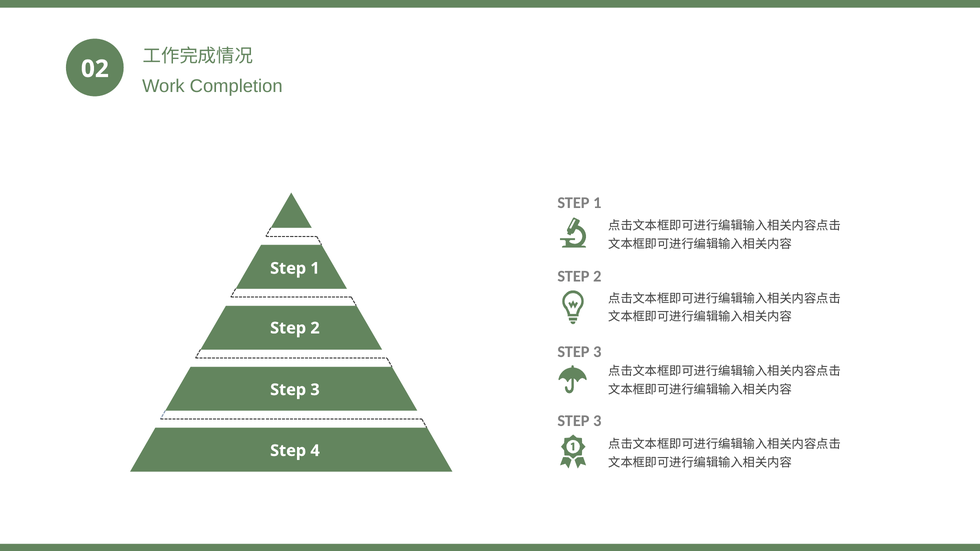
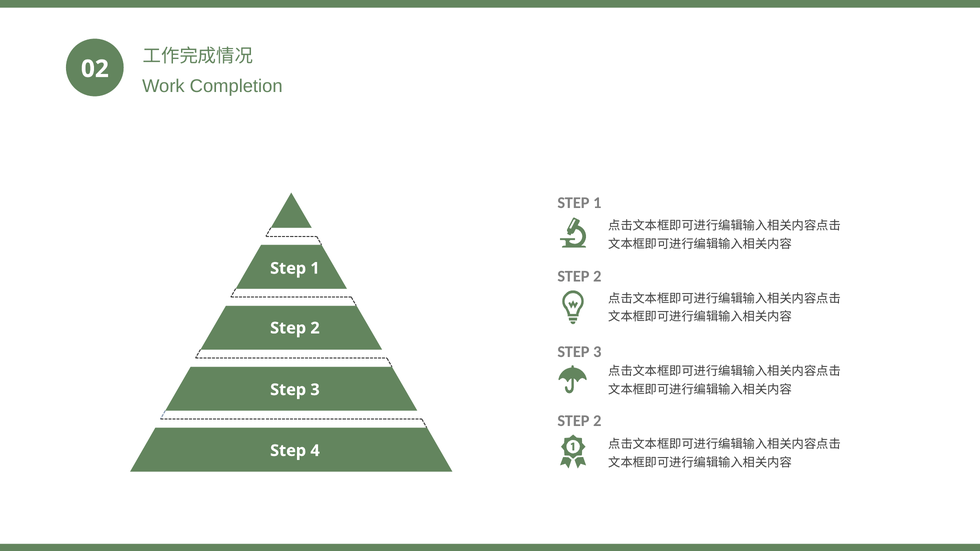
3: 3 -> 2 (597, 421)
